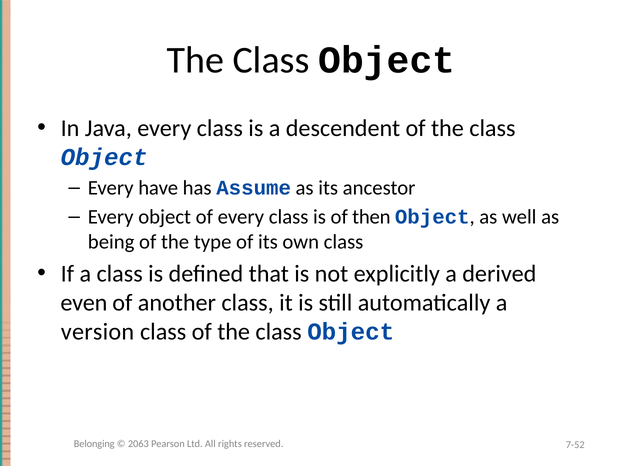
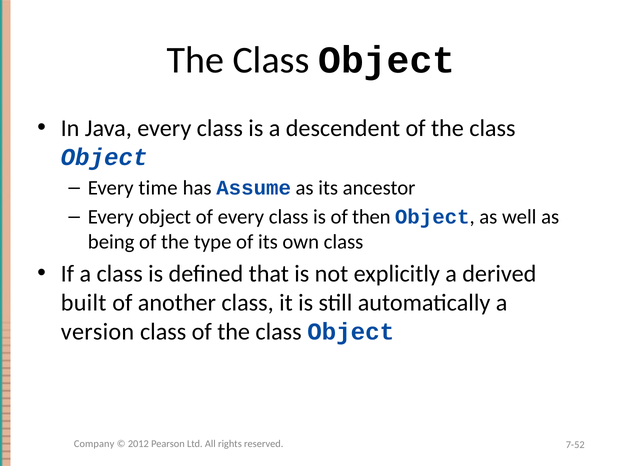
have: have -> time (158, 188)
even: even -> built (84, 303)
Belonging: Belonging -> Company (94, 444)
2063: 2063 -> 2012 (138, 444)
